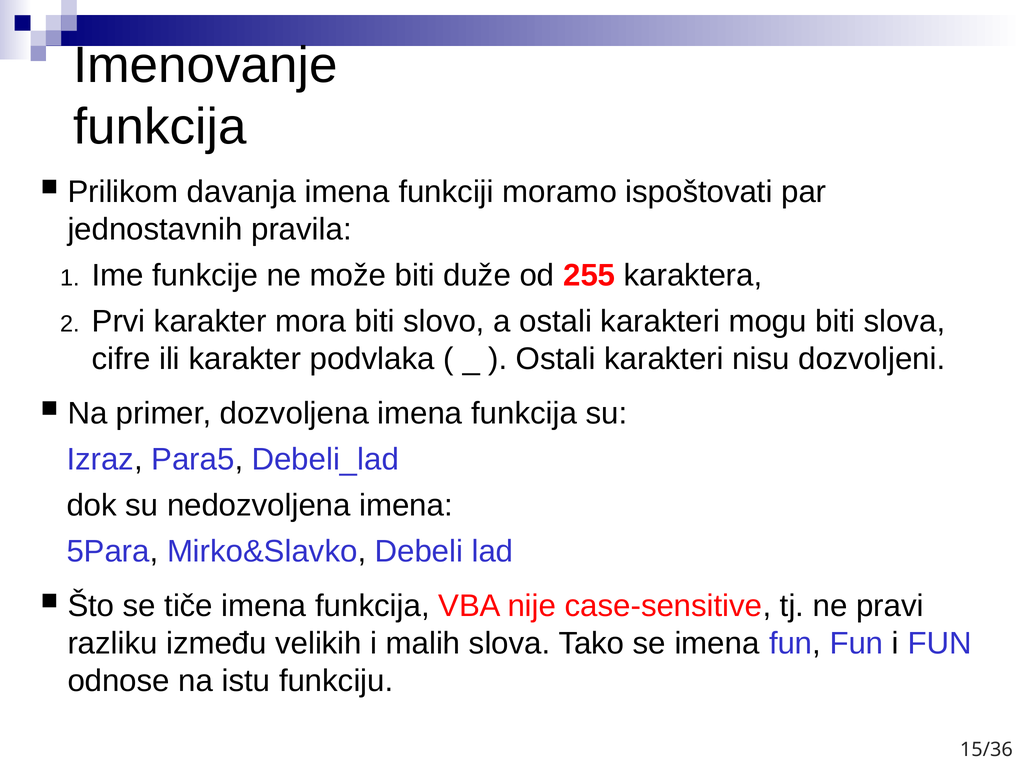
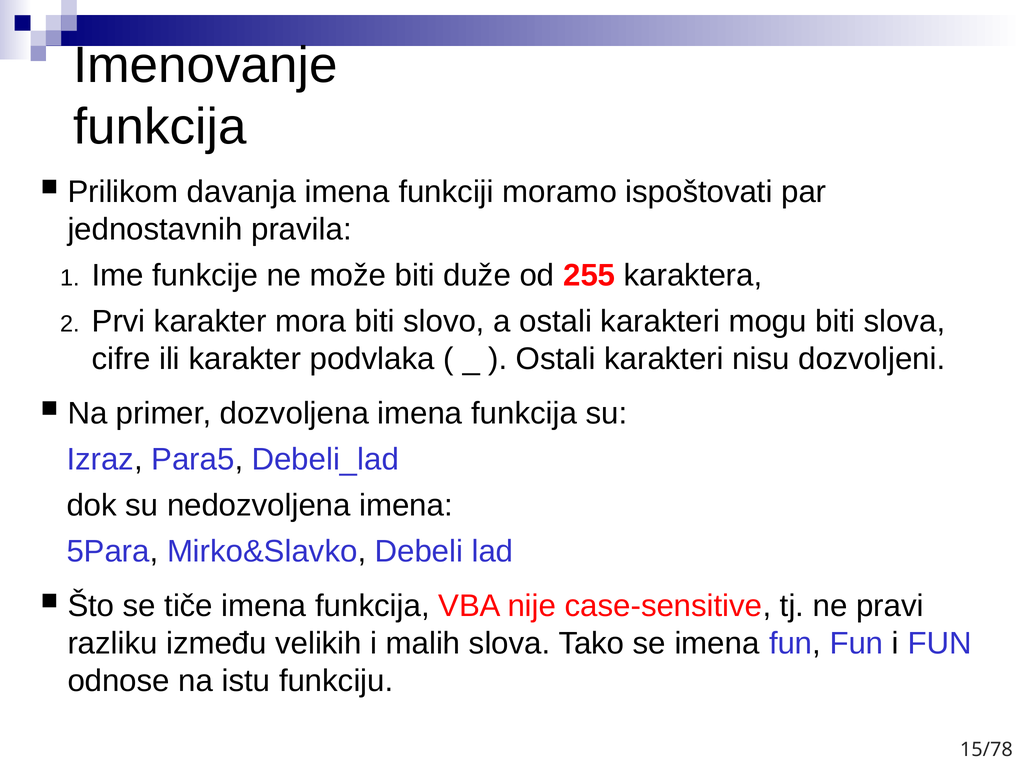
15/36: 15/36 -> 15/78 (986, 750)
